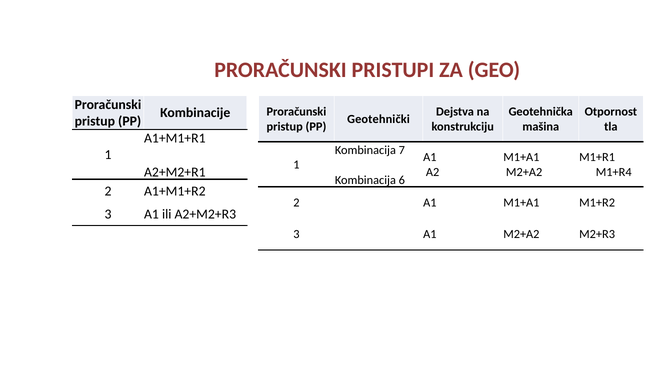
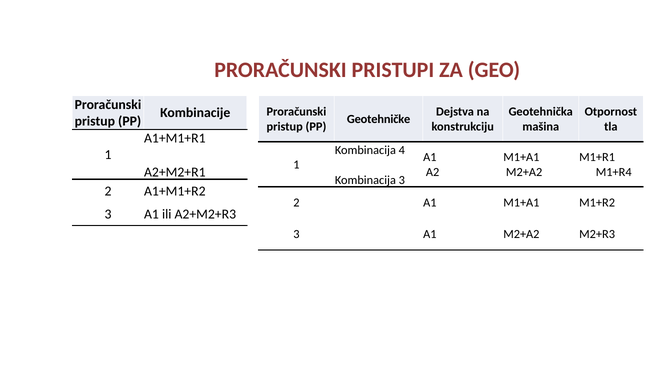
Geotehnički: Geotehnički -> Geotehničke (379, 119)
7: 7 -> 4 (402, 150)
Kombinacija 6: 6 -> 3 (402, 180)
